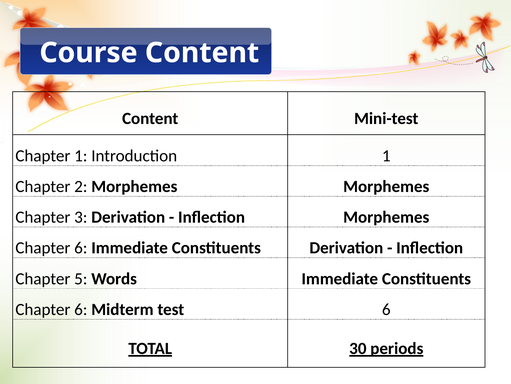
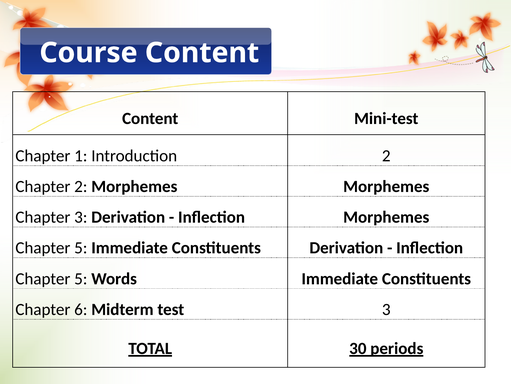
Introduction 1: 1 -> 2 (386, 155)
6: 6 -> 5 (81, 248)
test 6: 6 -> 3 (386, 309)
